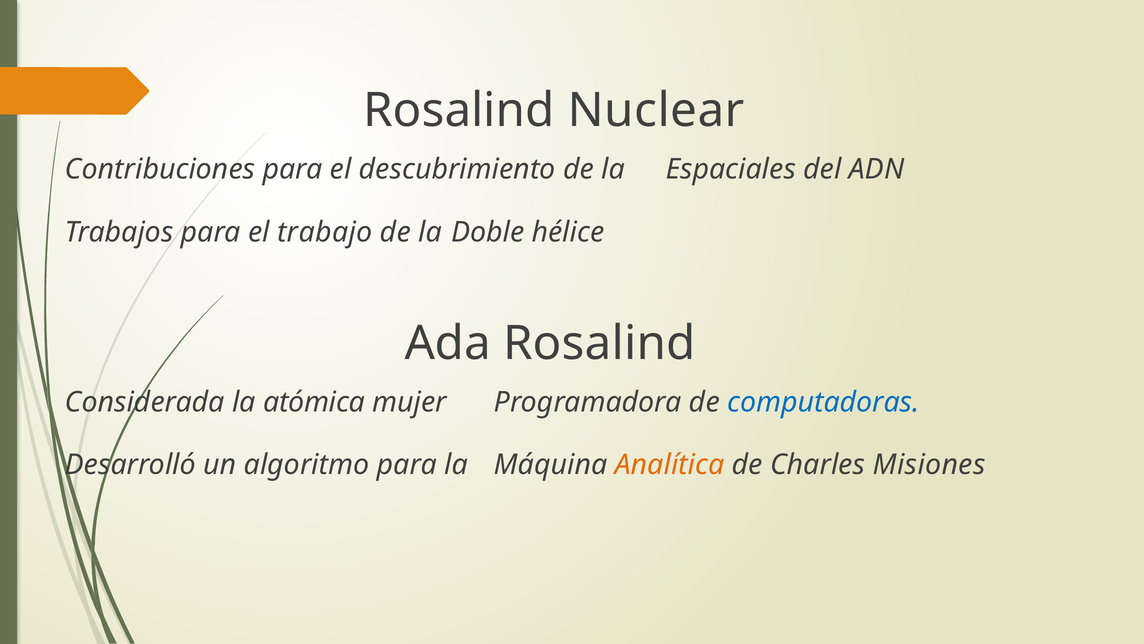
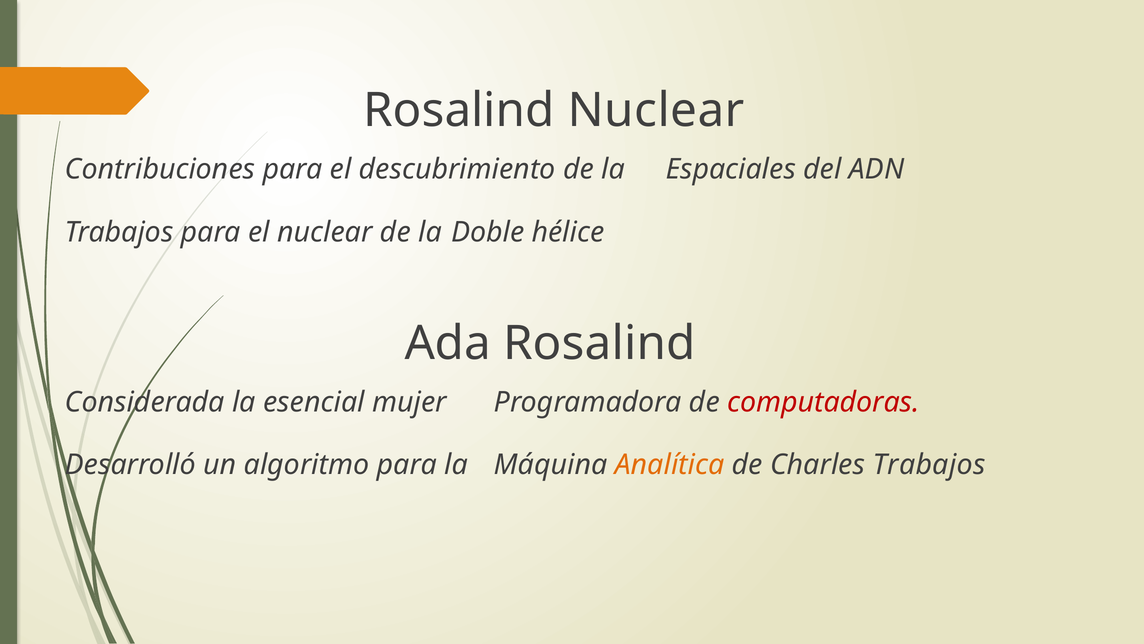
el trabajo: trabajo -> nuclear (325, 232)
atómica: atómica -> esencial (314, 402)
computadoras colour: blue -> red (823, 402)
Charles Misiones: Misiones -> Trabajos (929, 465)
